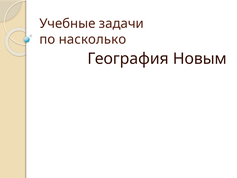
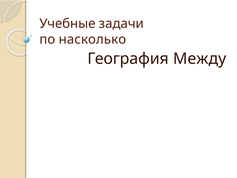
Новым: Новым -> Между (200, 59)
